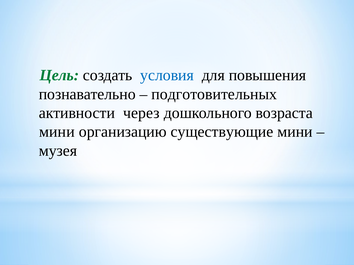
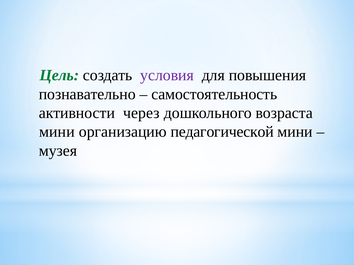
условия colour: blue -> purple (167, 75)
подготовительных: подготовительных -> самостоятельность (214, 94)
существующие: существующие -> педагогической (222, 132)
